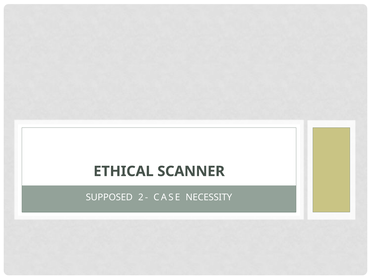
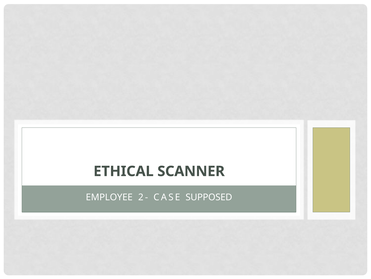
SUPPOSED: SUPPOSED -> EMPLOYEE (109, 197)
NECESSITY: NECESSITY -> SUPPOSED (209, 197)
